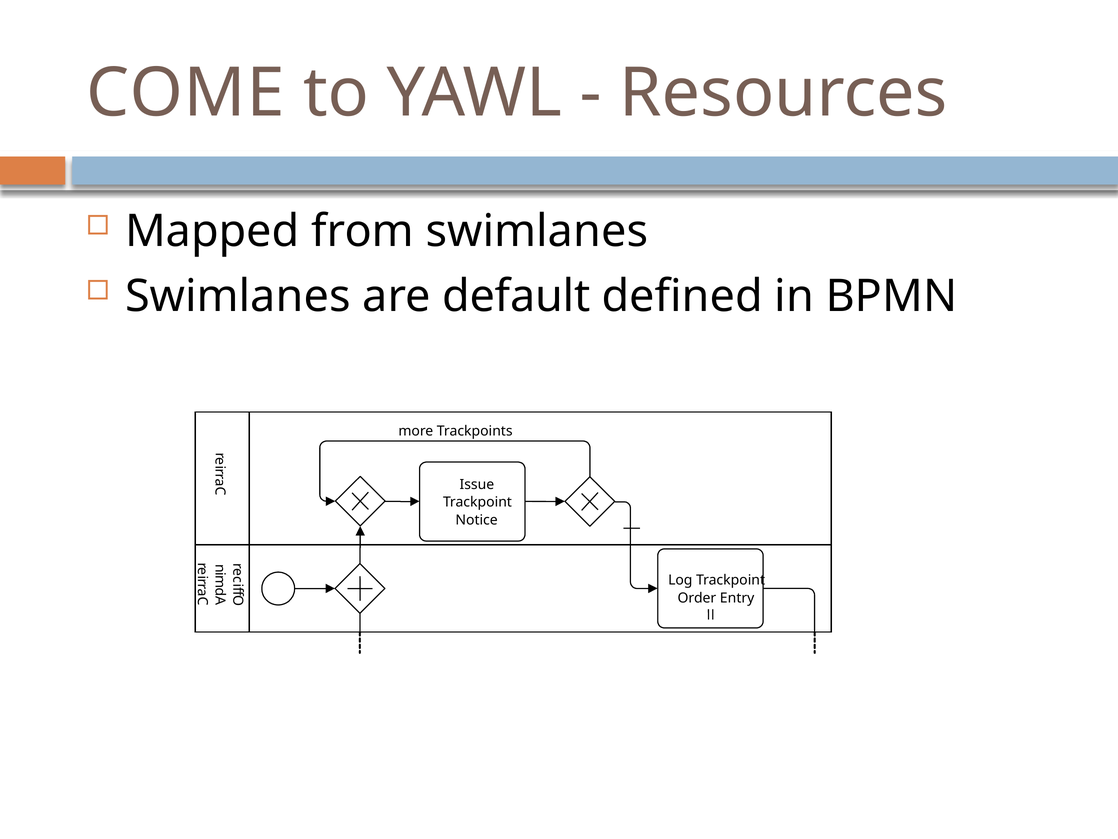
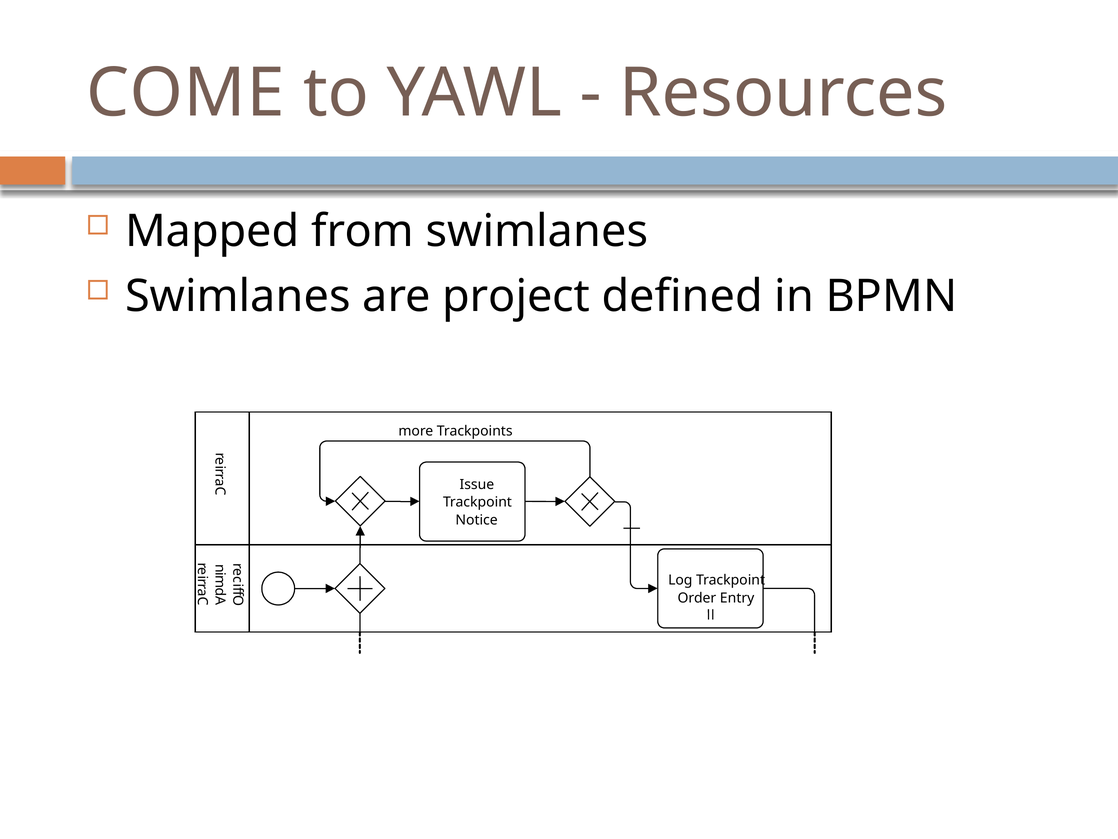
default: default -> project (516, 296)
